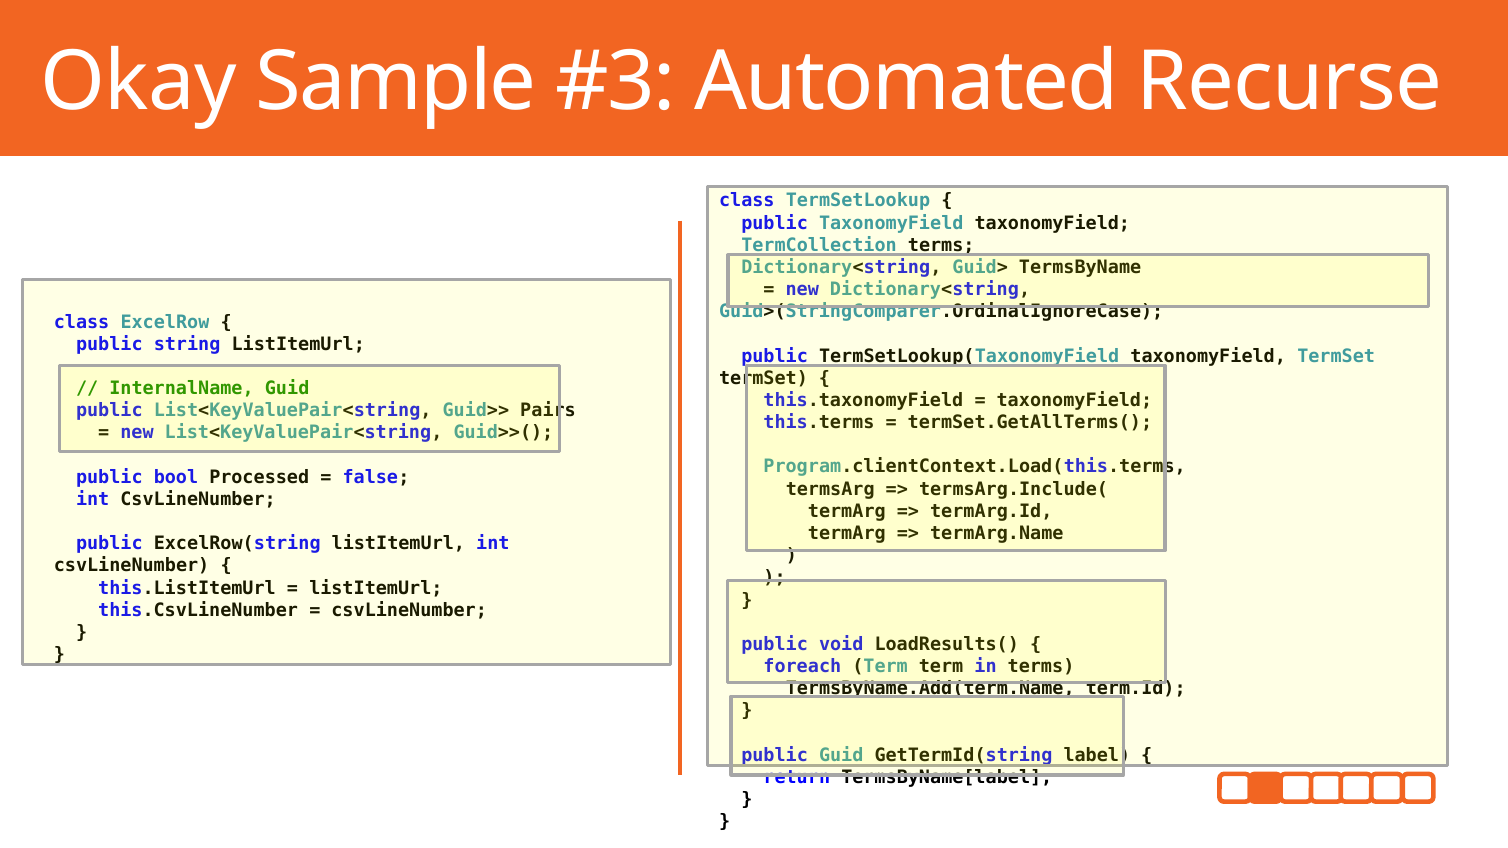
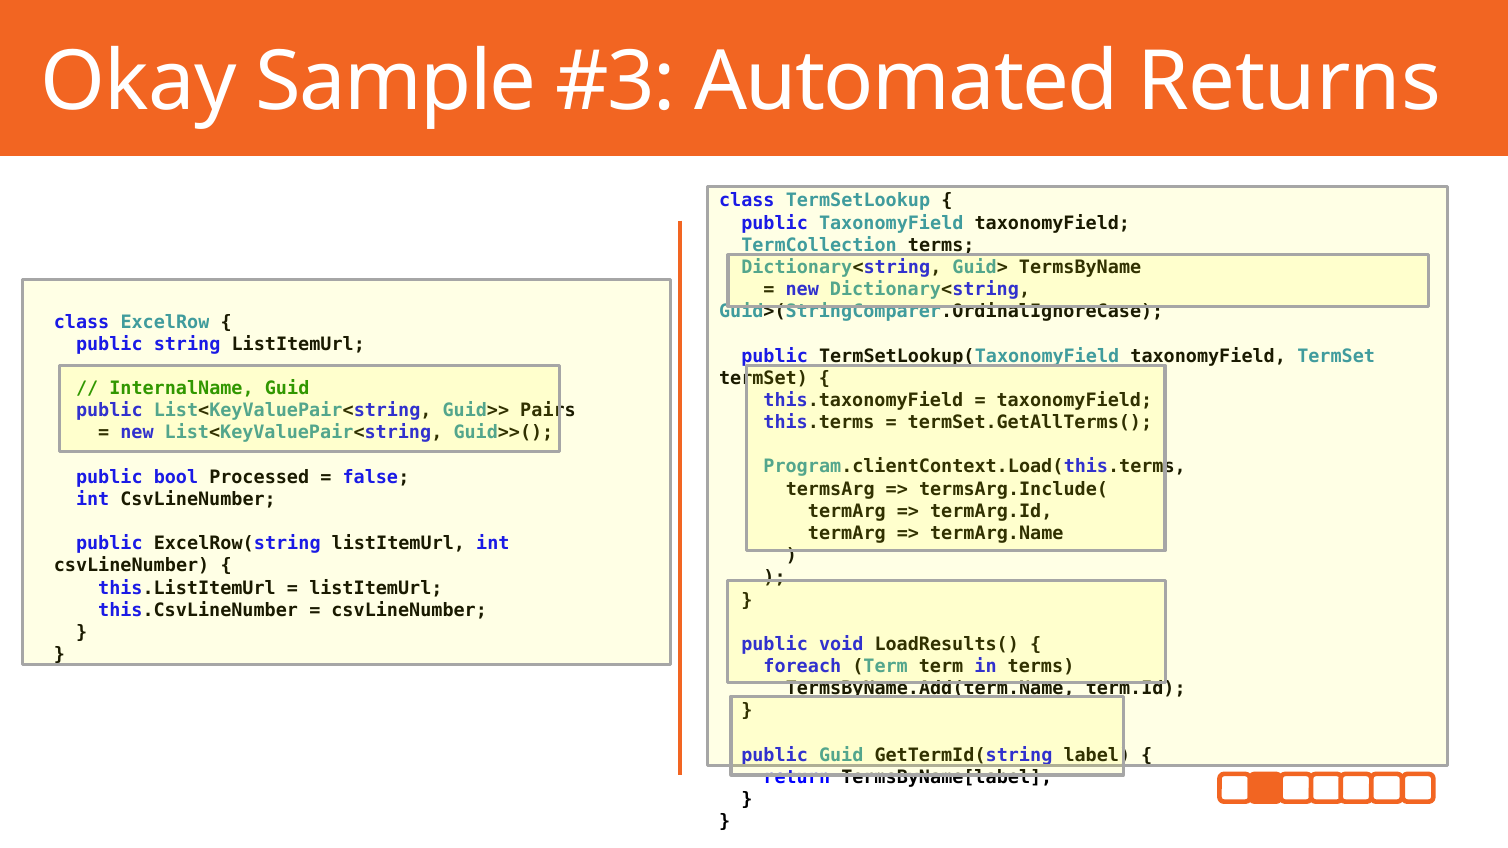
Recurse: Recurse -> Returns (1289, 82)
